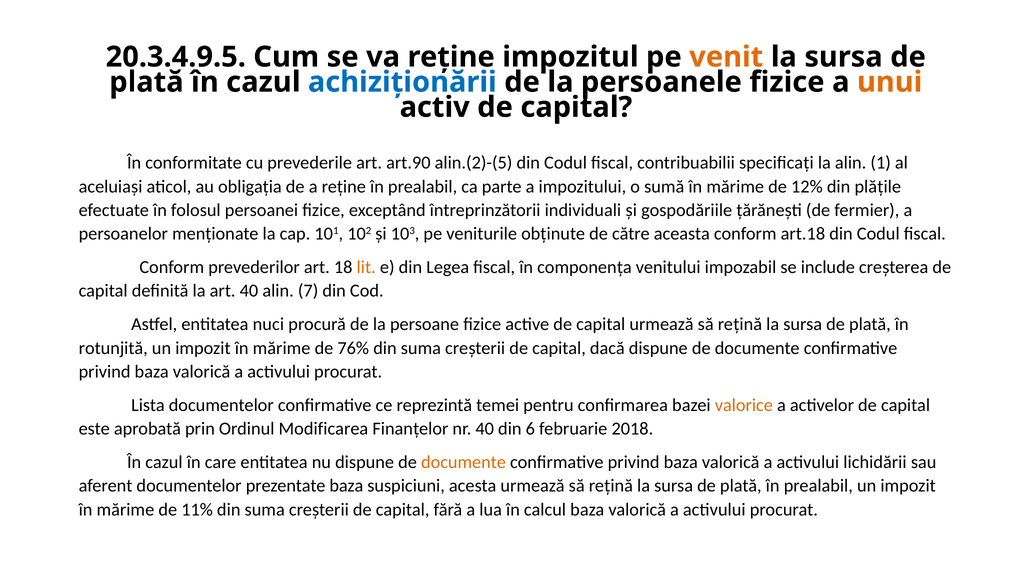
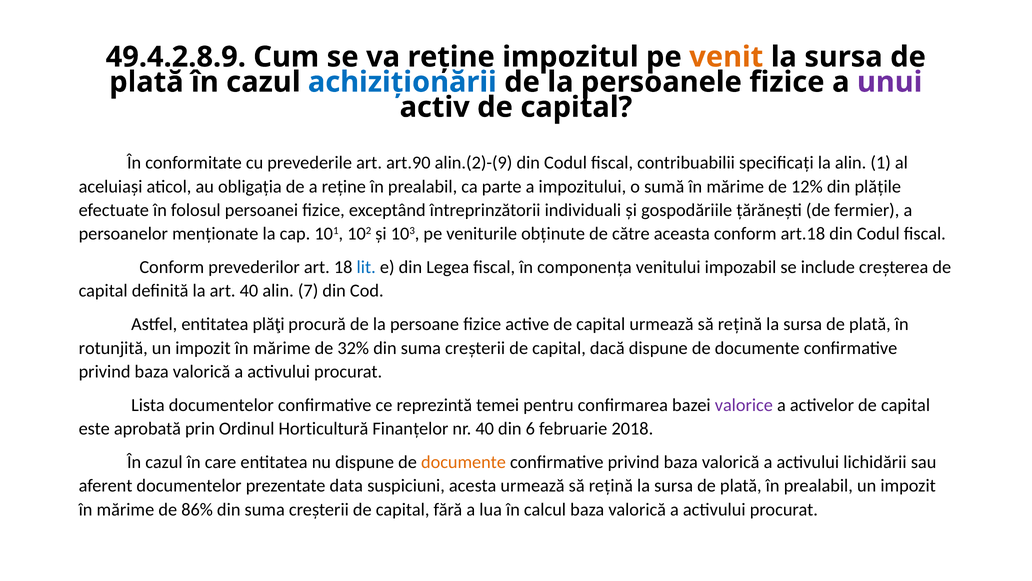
20.3.4.9.5: 20.3.4.9.5 -> 49.4.2.8.9 (176, 57)
unui colour: orange -> purple (890, 82)
alin.(2)-(5: alin.(2)-(5 -> alin.(2)-(9 (474, 163)
lit colour: orange -> blue (366, 267)
nuci: nuci -> plăţi (269, 324)
76%: 76% -> 32% (353, 348)
valorice colour: orange -> purple (744, 405)
Modificarea: Modificarea -> Horticultură (323, 428)
prezentate baza: baza -> data (346, 485)
11%: 11% -> 86% (197, 509)
